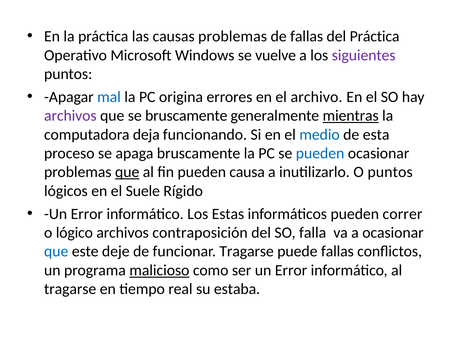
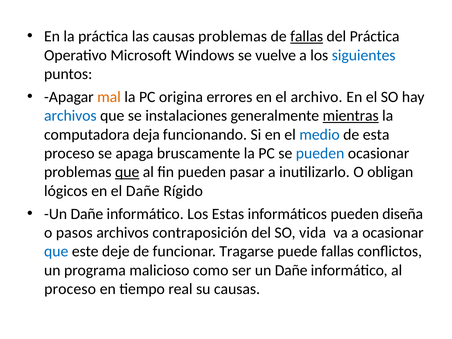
fallas underline: none -> present (307, 36)
siguientes colour: purple -> blue (364, 55)
mal colour: blue -> orange (109, 97)
archivos colour: purple -> blue (70, 116)
se bruscamente: bruscamente -> instalaciones (186, 116)
causa: causa -> pasar (247, 172)
O puntos: puntos -> obligan (390, 172)
el Suele: Suele -> Dañe (143, 191)
Error: Error -> Dañe (87, 214)
correr: correr -> diseña (403, 214)
lógico: lógico -> pasos (74, 233)
falla: falla -> vida (313, 233)
malicioso underline: present -> none (159, 270)
ser un Error: Error -> Dañe (291, 270)
tragarse: tragarse -> proceso (70, 289)
su estaba: estaba -> causas (237, 289)
